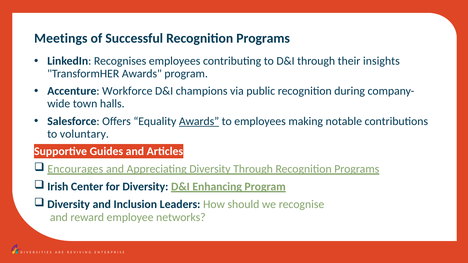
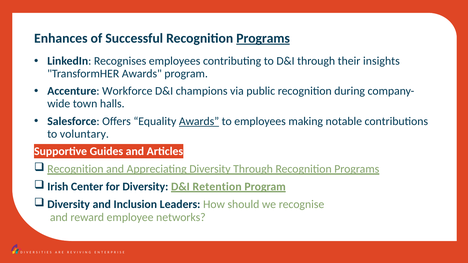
Meetings: Meetings -> Enhances (61, 38)
Programs underline: none -> present (263, 38)
Encourages: Encourages -> Recognition (75, 169)
Enhancing: Enhancing -> Retention (217, 187)
